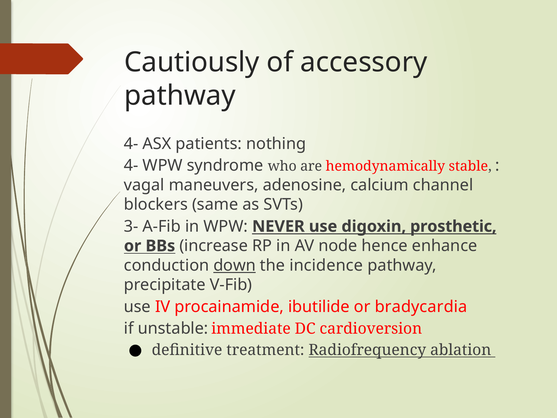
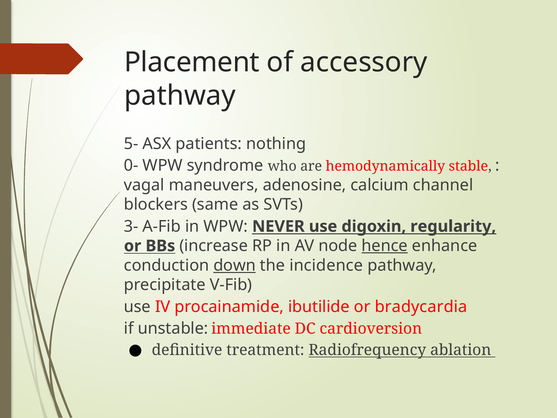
Cautiously: Cautiously -> Placement (192, 62)
4-: 4- -> 5- (131, 144)
4-: 4- -> 0- (131, 165)
prosthetic: prosthetic -> regularity (453, 226)
hence underline: none -> present (385, 246)
